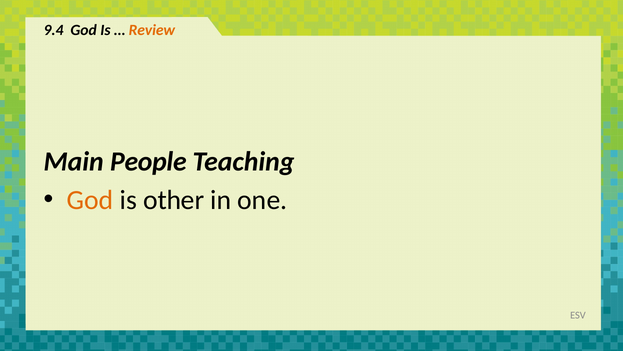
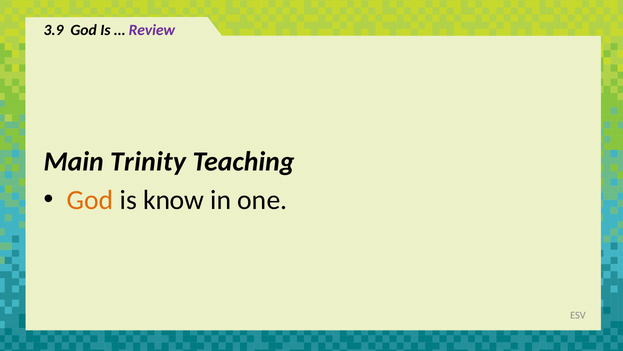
9.4: 9.4 -> 3.9 (54, 30)
Review colour: orange -> purple (152, 30)
People: People -> Trinity (148, 162)
other: other -> know (174, 201)
